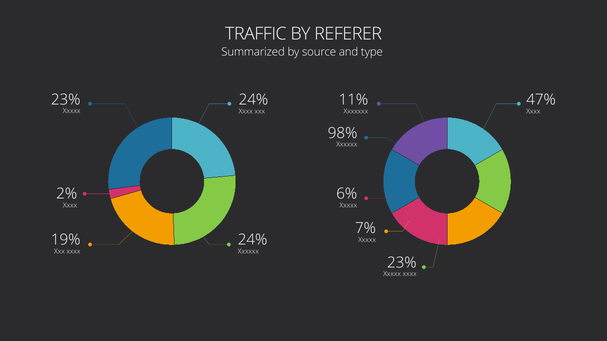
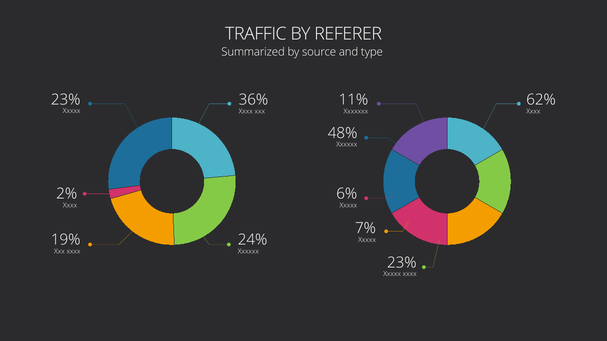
24%: 24% -> 36% (253, 100)
47%: 47% -> 62% (541, 100)
98%: 98% -> 48% (343, 133)
